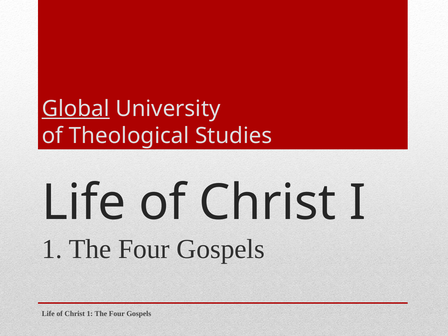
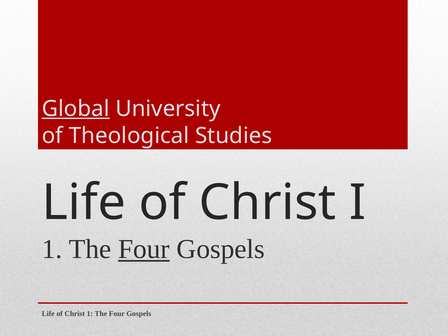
Four underline: none -> present (144, 249)
